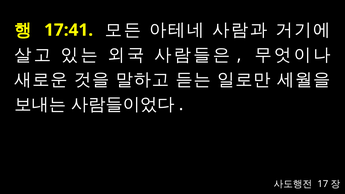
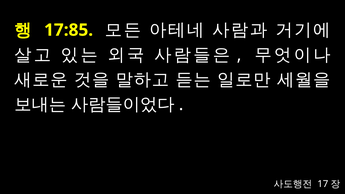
17:41: 17:41 -> 17:85 (69, 30)
